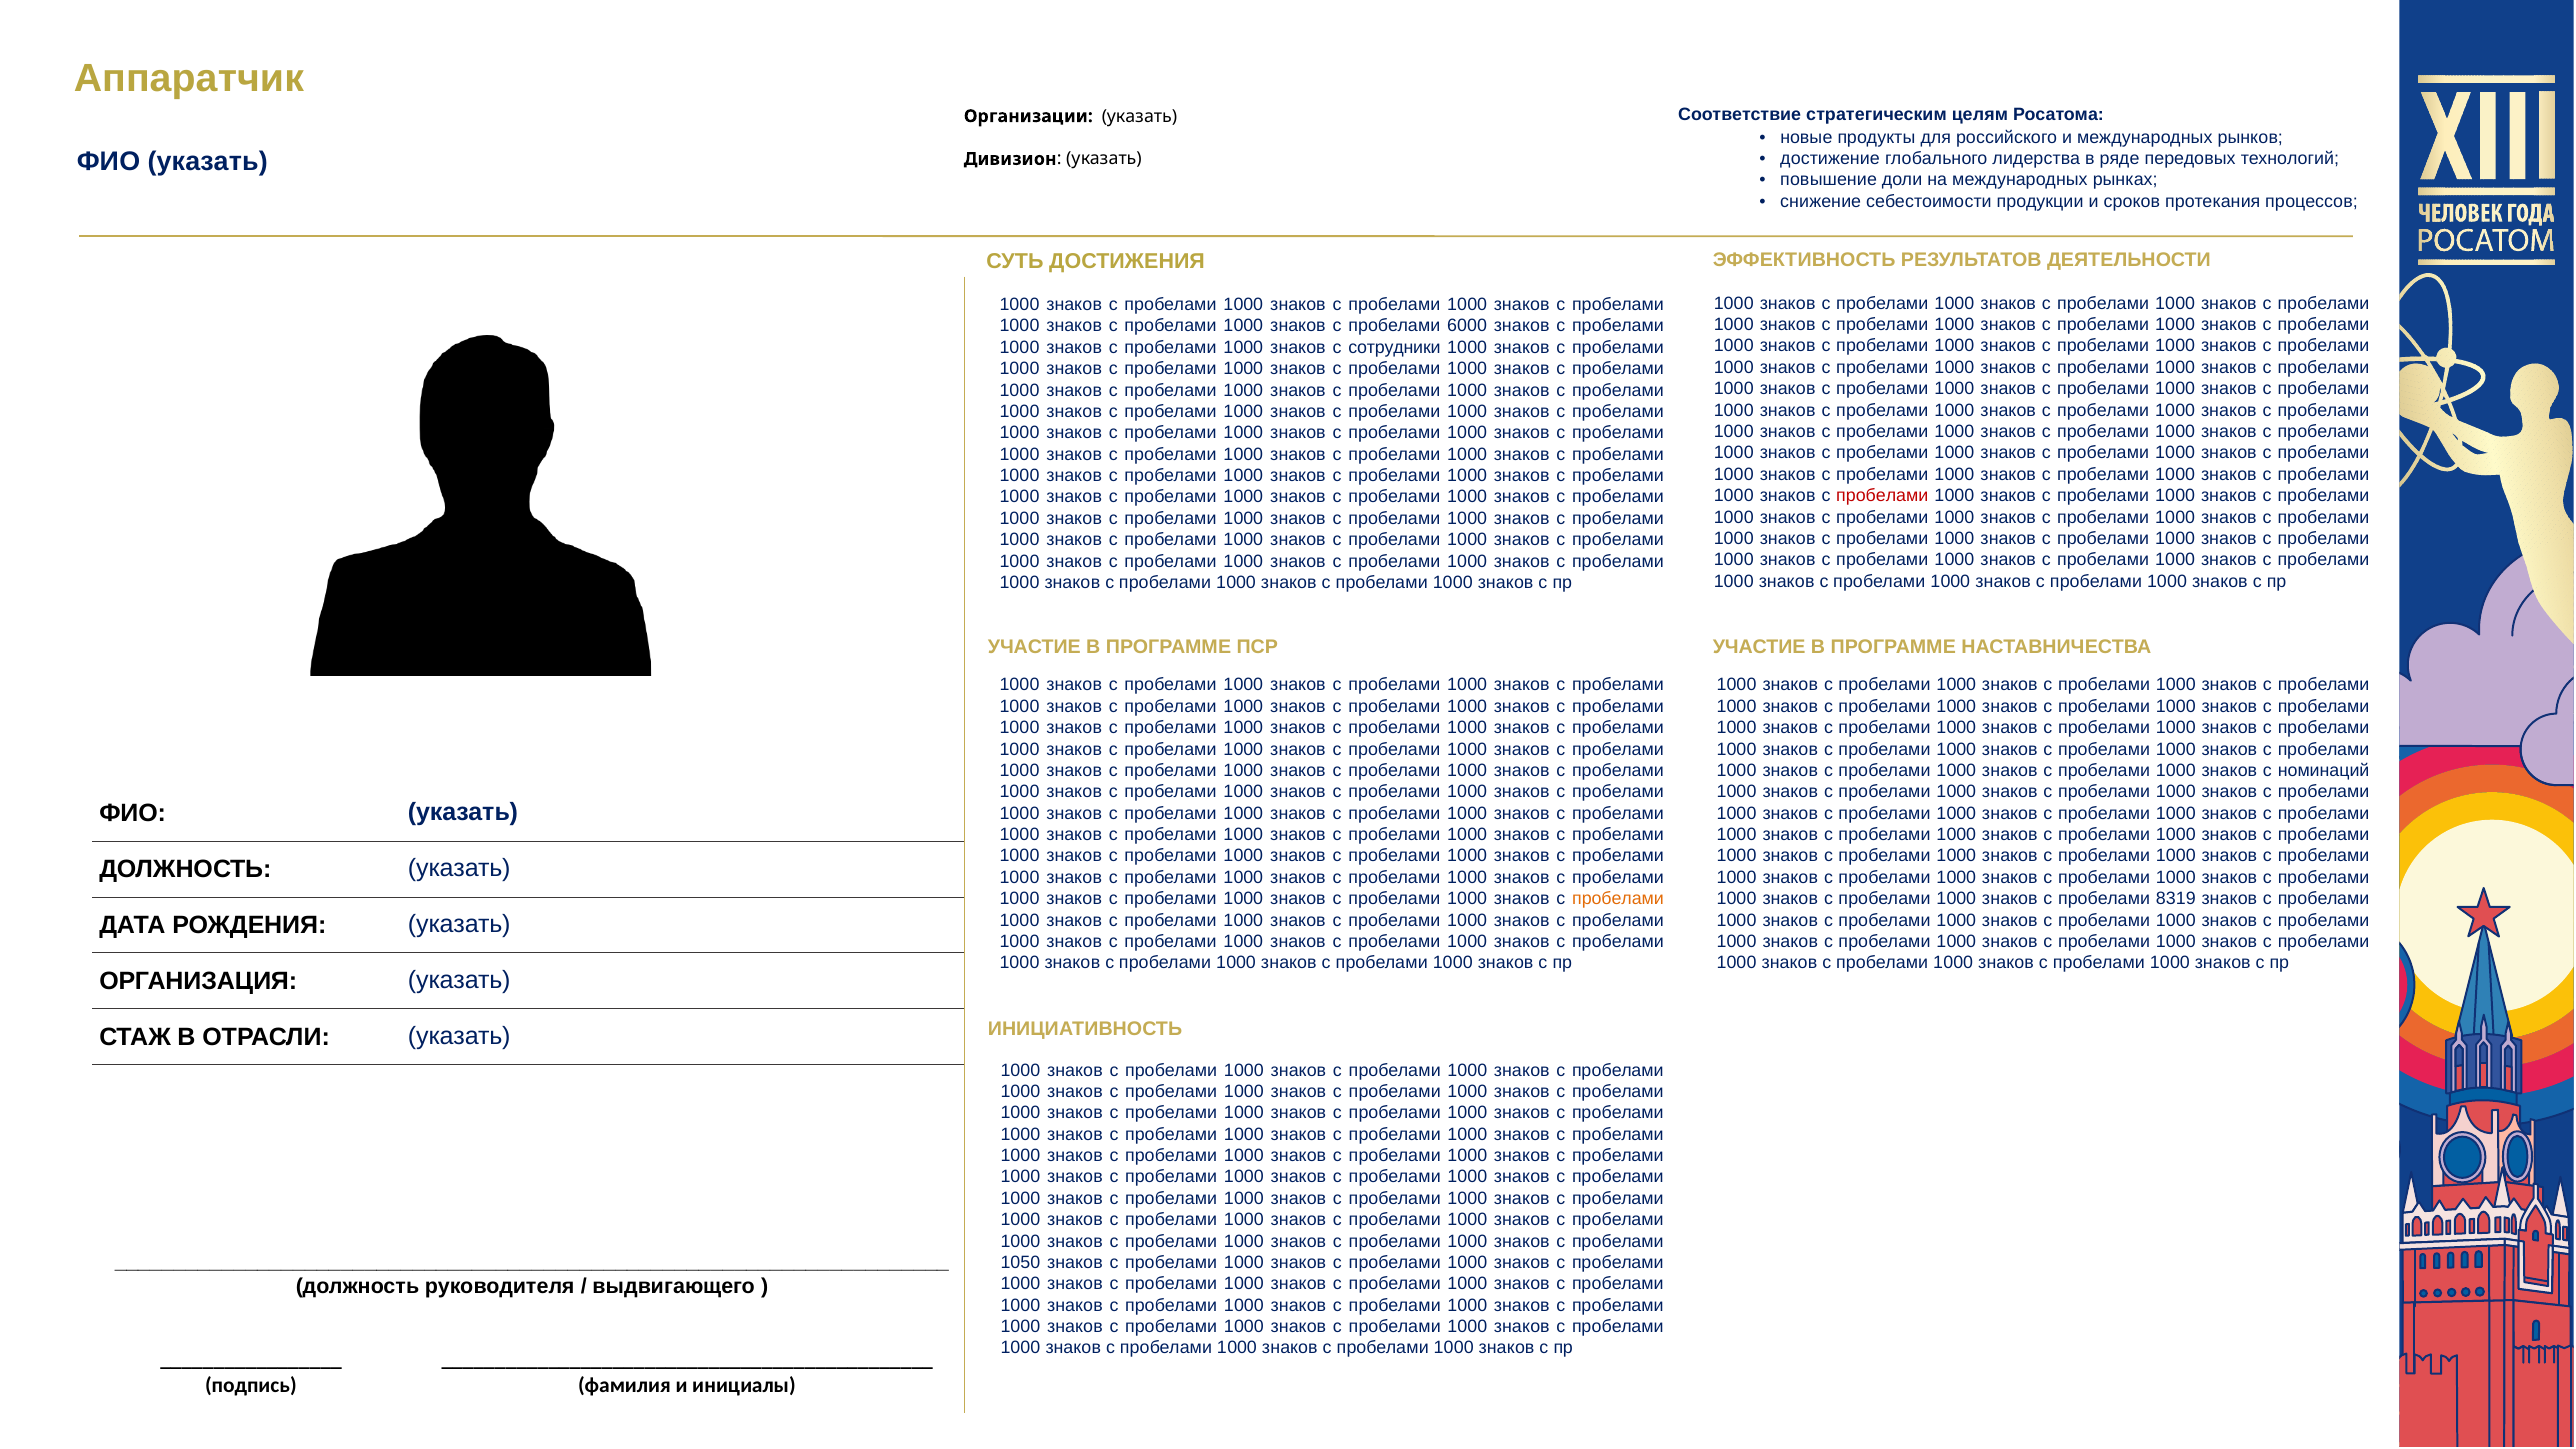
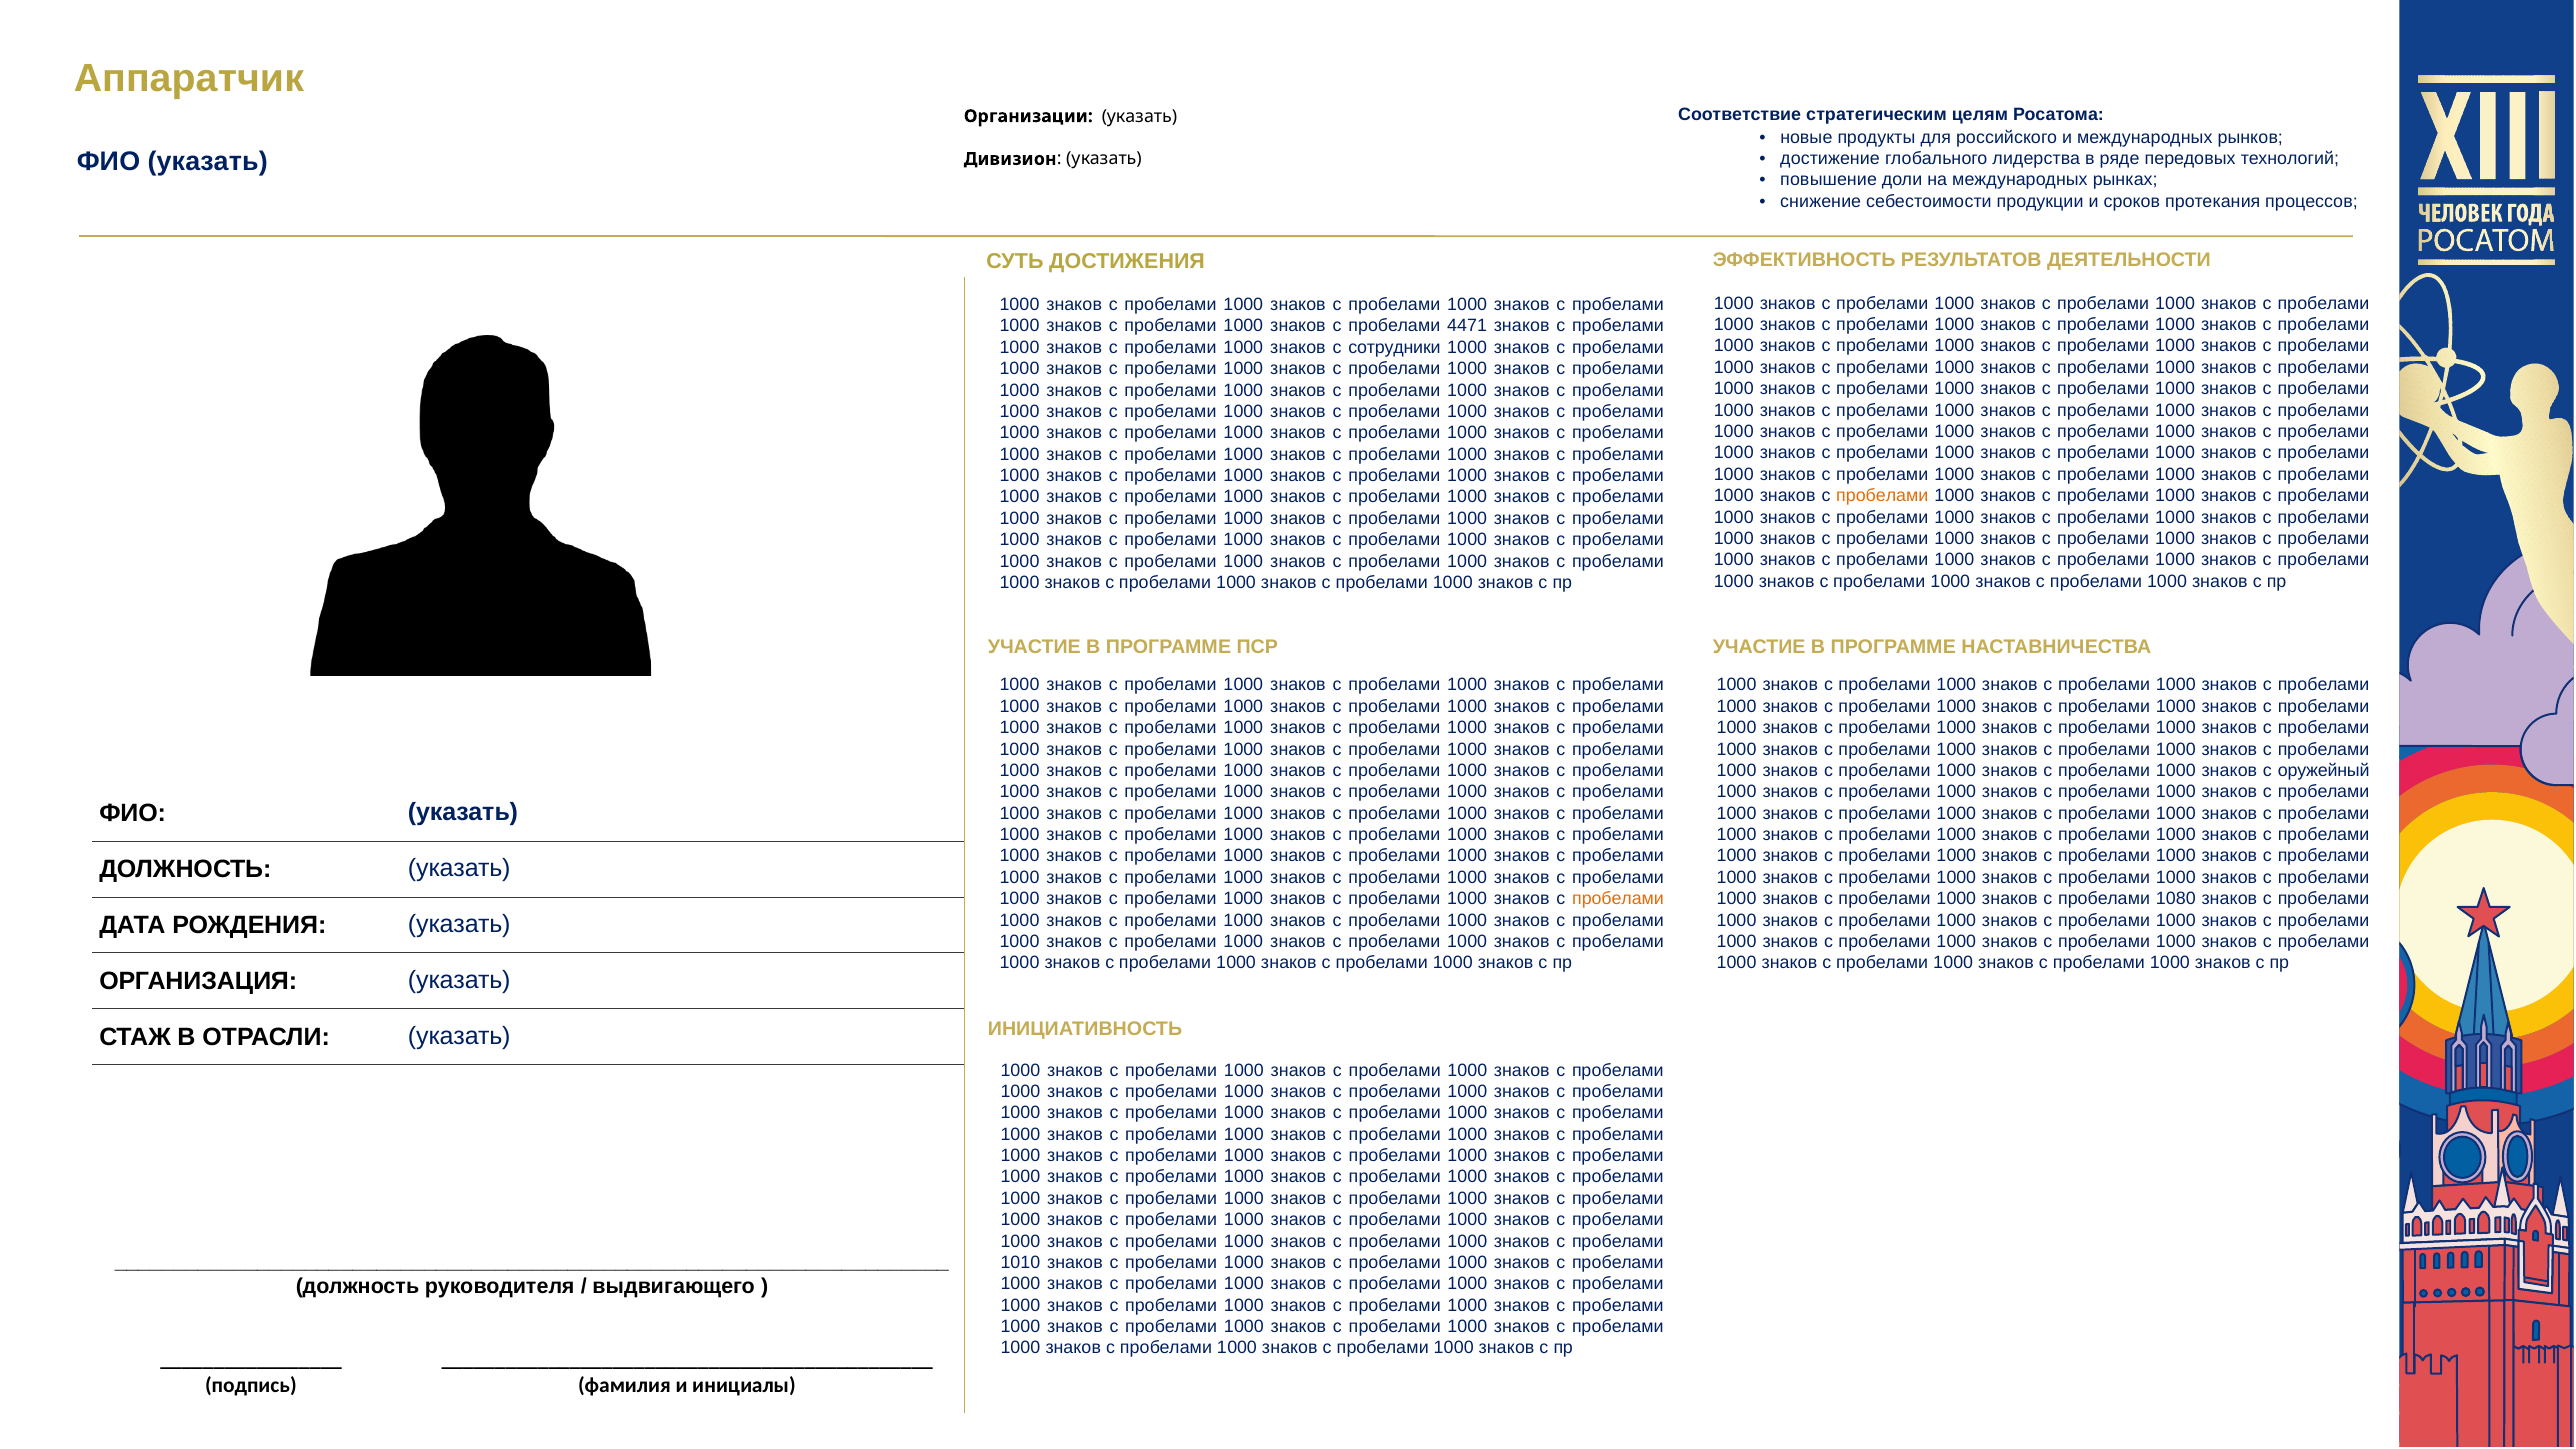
6000: 6000 -> 4471 (1467, 326)
пробелами colour: red -> orange (1882, 496)
номинаций: номинаций -> оружейный (2324, 771)
8319: 8319 -> 1080 (2176, 899)
1050: 1050 -> 1010 (1020, 1263)
